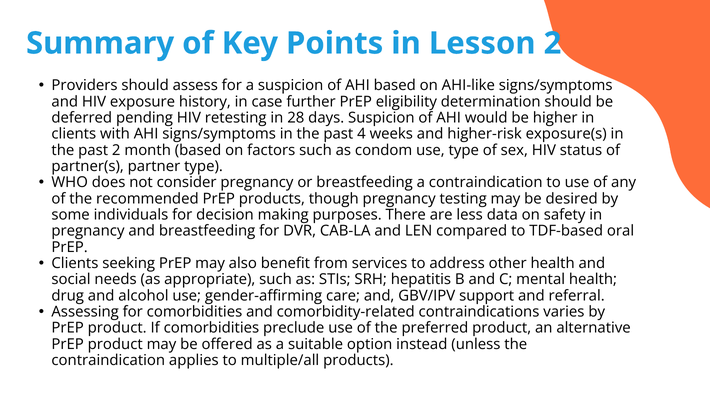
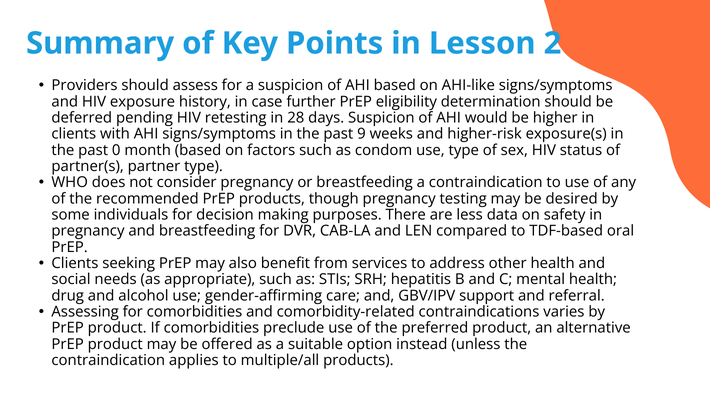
4: 4 -> 9 (361, 134)
past 2: 2 -> 0 (116, 150)
